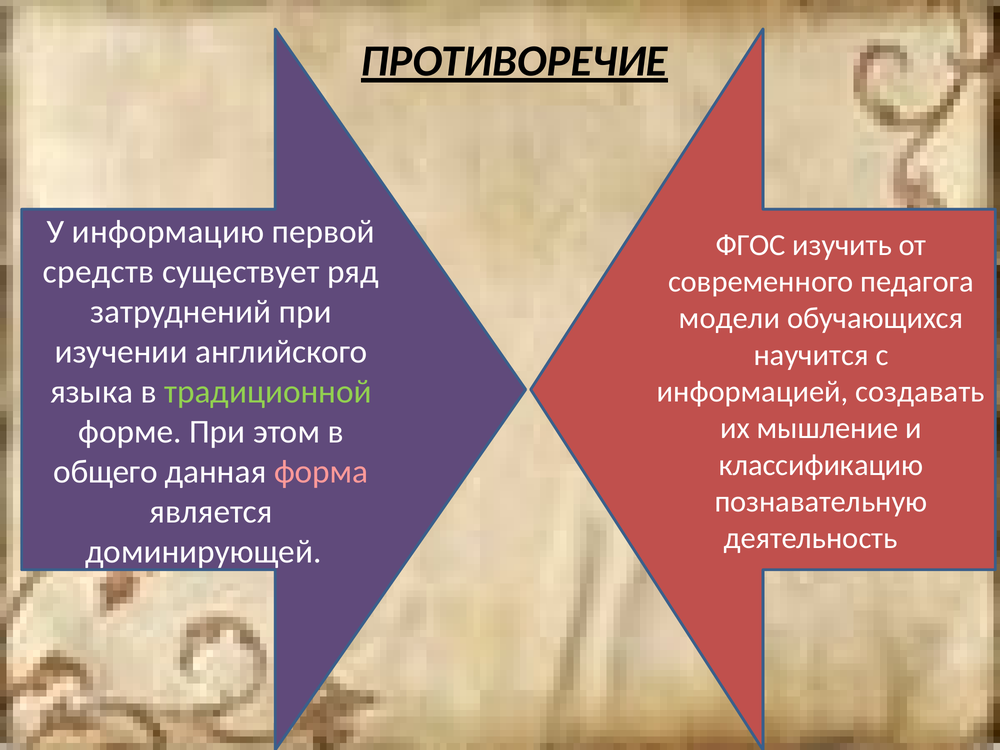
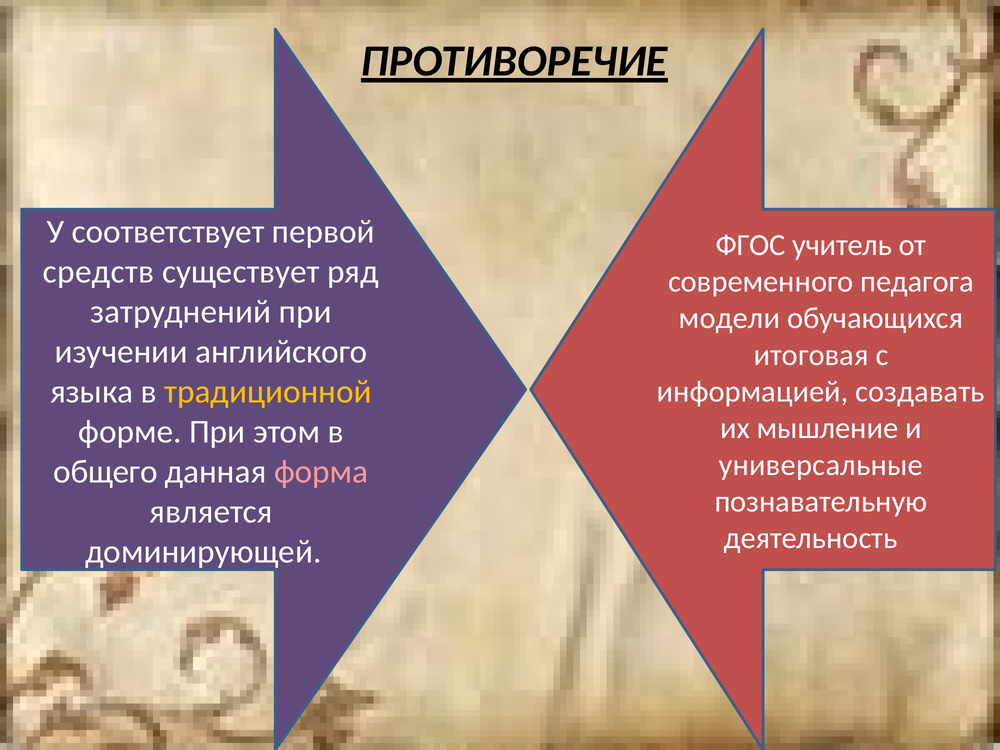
информацию: информацию -> соответствует (168, 232)
изучить: изучить -> учитель (842, 245)
научится: научится -> итоговая (811, 355)
традиционной colour: light green -> yellow (268, 392)
классификацию: классификацию -> универсальные (821, 465)
